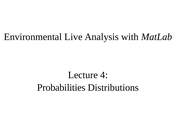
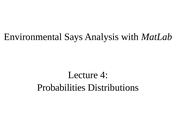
Live: Live -> Says (74, 37)
